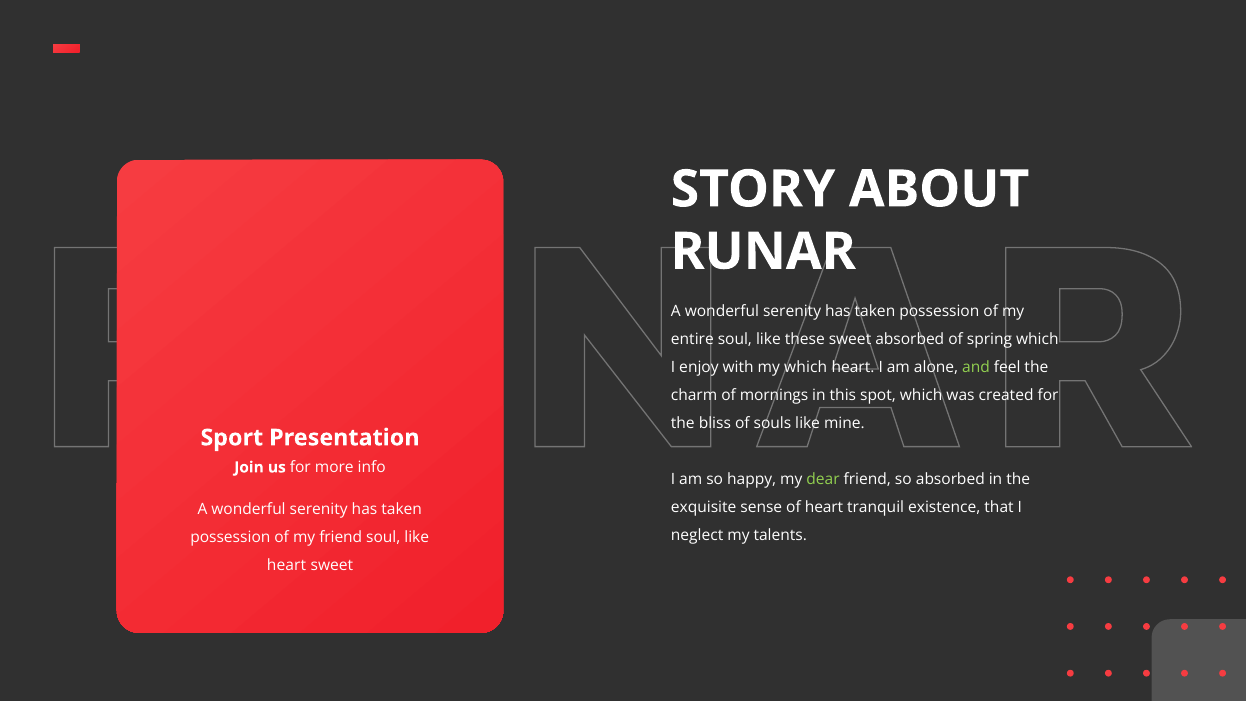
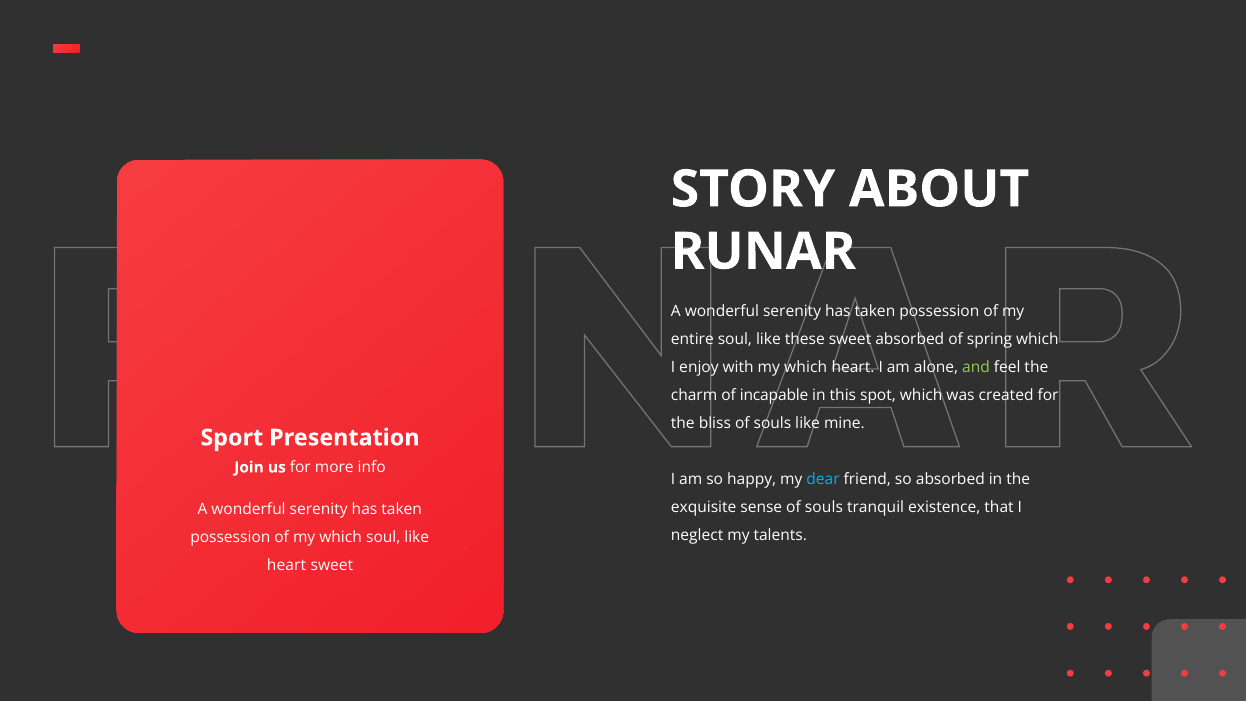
mornings: mornings -> incapable (774, 395)
dear colour: light green -> light blue (823, 480)
sense of heart: heart -> souls (824, 508)
of my friend: friend -> which (341, 537)
